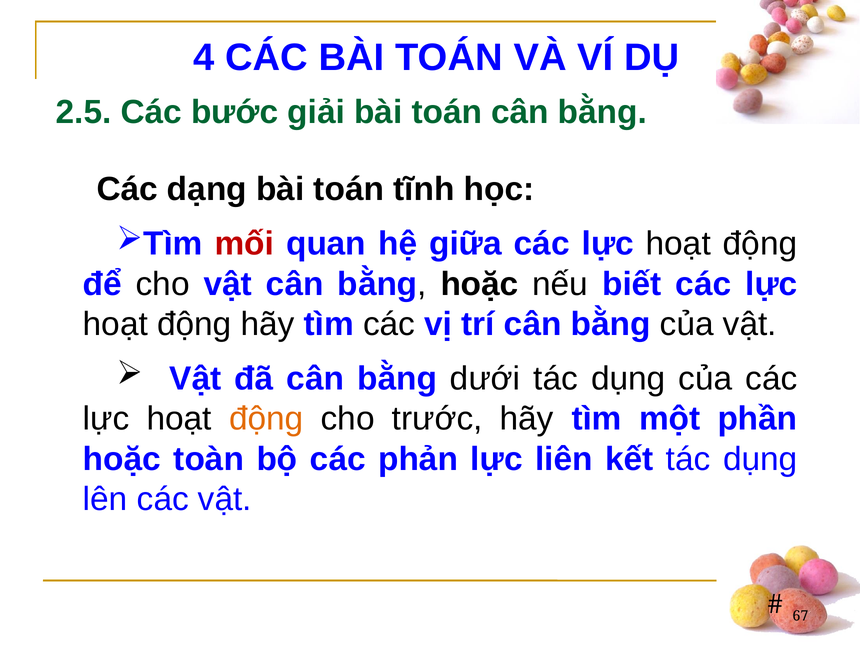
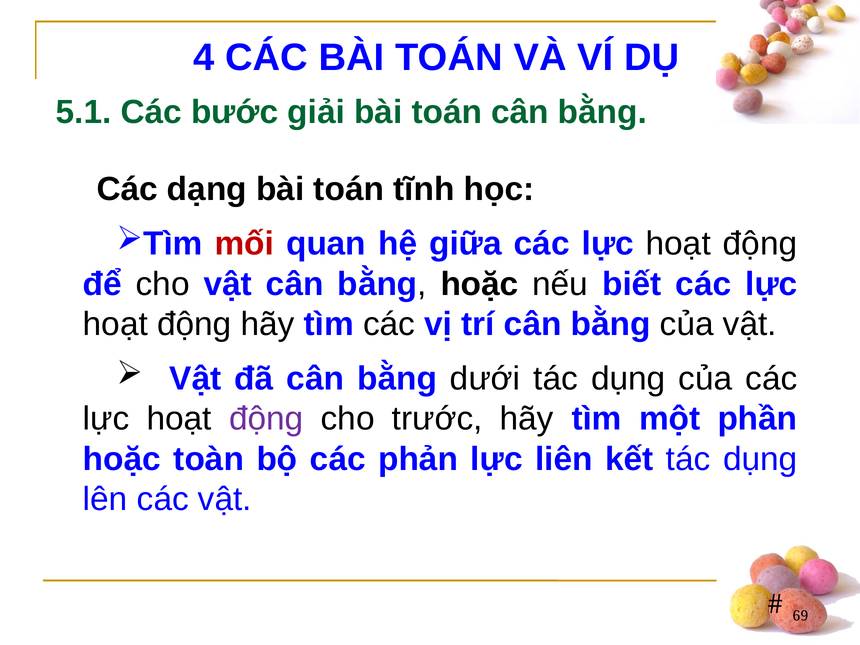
2.5: 2.5 -> 5.1 (84, 112)
động colour: orange -> purple (266, 419)
67: 67 -> 69 (800, 616)
